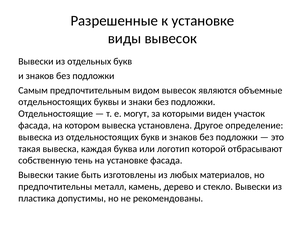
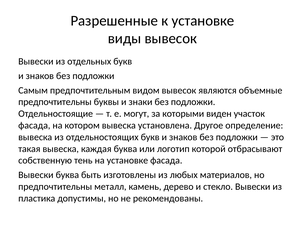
отдельностоящих: отдельностоящих -> предпочтительны (55, 102)
Вывески такие: такие -> буква (67, 175)
